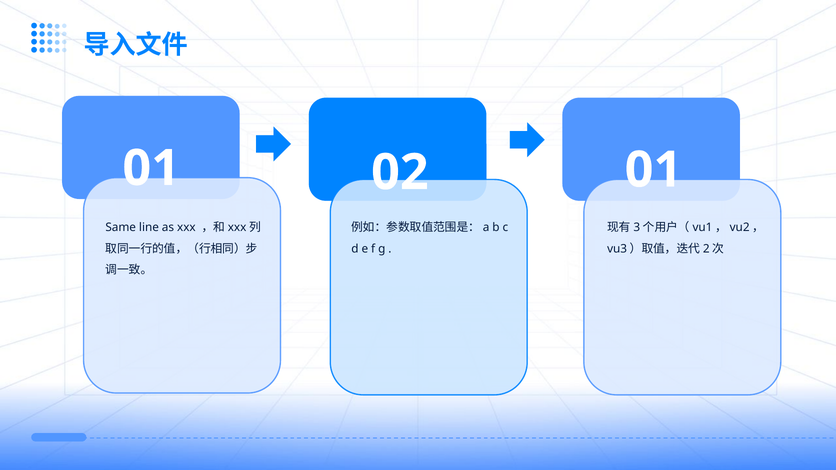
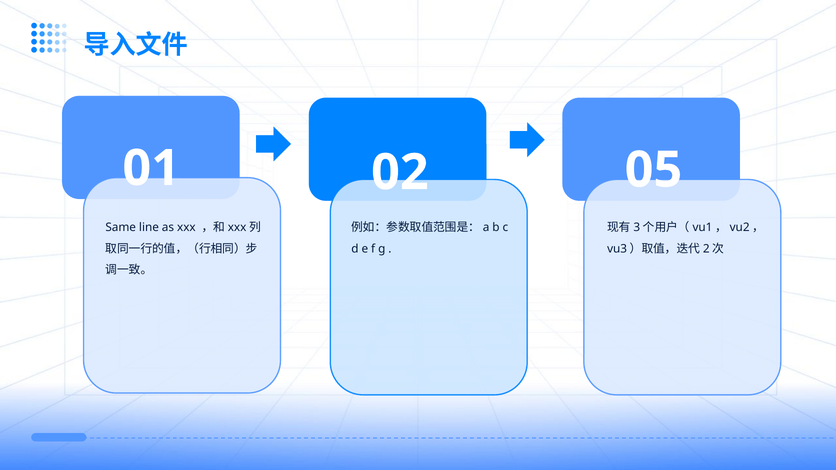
02 01: 01 -> 05 (653, 170)
